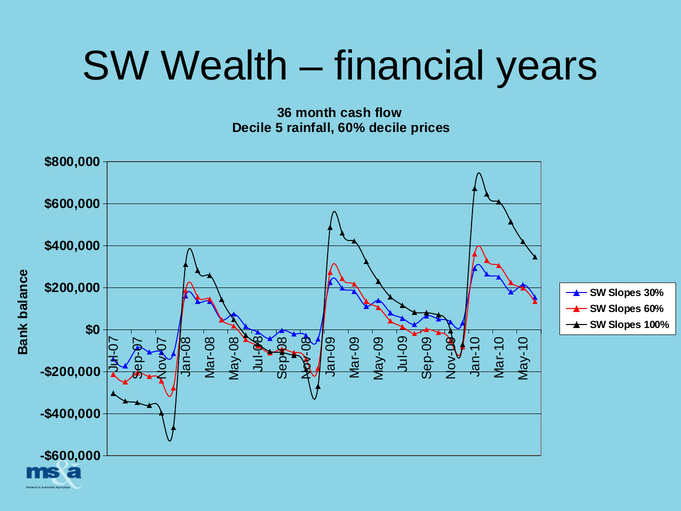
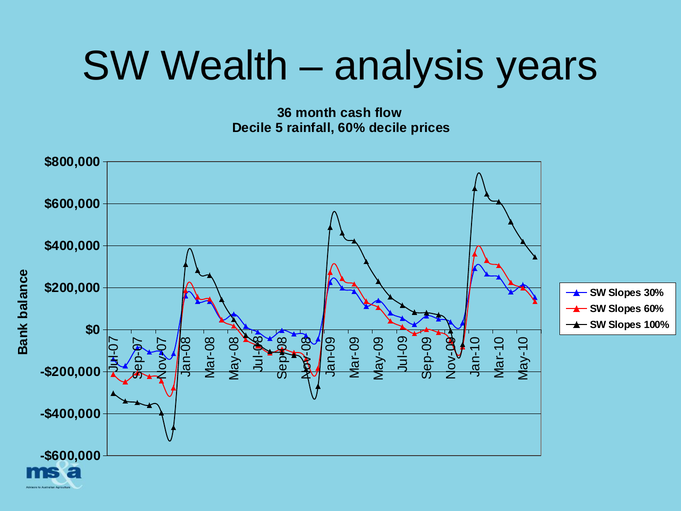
financial: financial -> analysis (409, 66)
